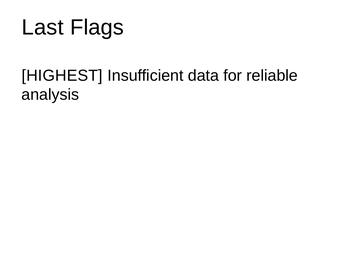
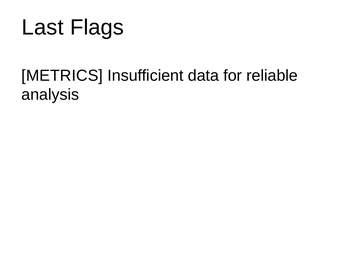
HIGHEST: HIGHEST -> METRICS (62, 75)
